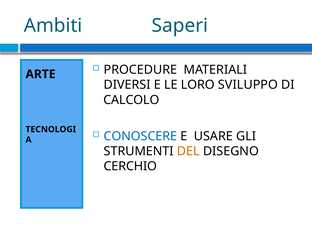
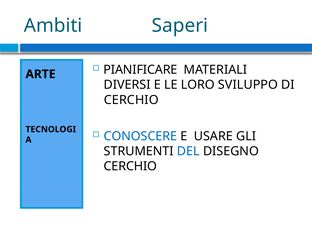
PROCEDURE: PROCEDURE -> PIANIFICARE (140, 70)
CALCOLO: CALCOLO -> CERCHIO (131, 100)
DEL colour: orange -> blue (188, 151)
